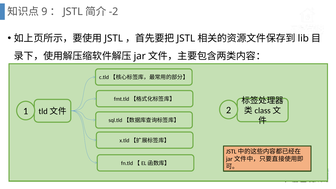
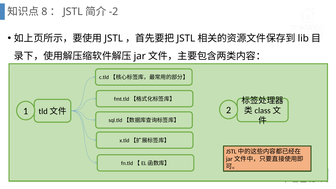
9: 9 -> 8 (44, 12)
